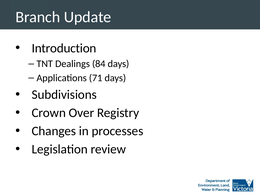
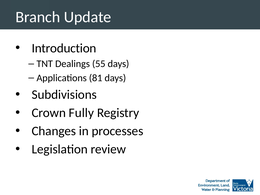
84: 84 -> 55 (99, 64)
71: 71 -> 81 (96, 78)
Over: Over -> Fully (81, 113)
